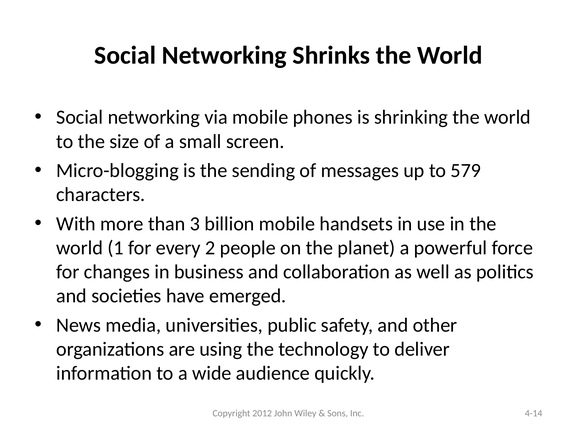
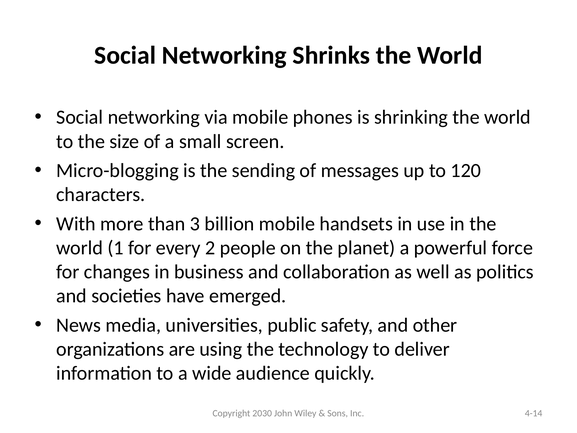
579: 579 -> 120 (466, 170)
2012: 2012 -> 2030 (262, 413)
